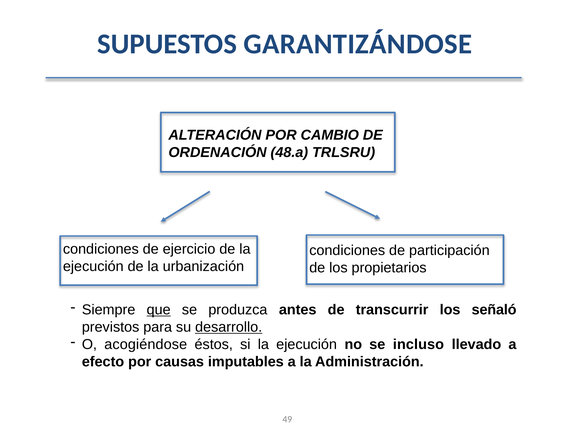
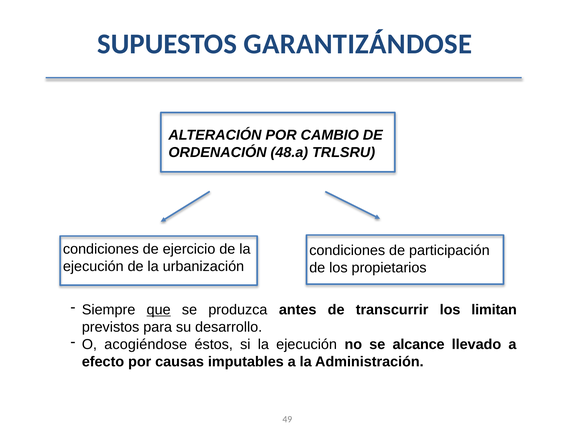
señaló: señaló -> limitan (494, 310)
desarrollo underline: present -> none (229, 327)
incluso: incluso -> alcance (419, 345)
